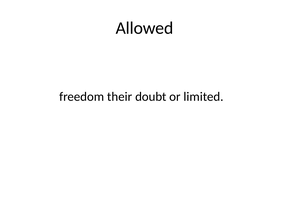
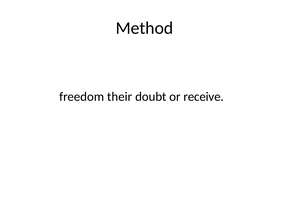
Allowed: Allowed -> Method (144, 28)
limited: limited -> receive (204, 97)
